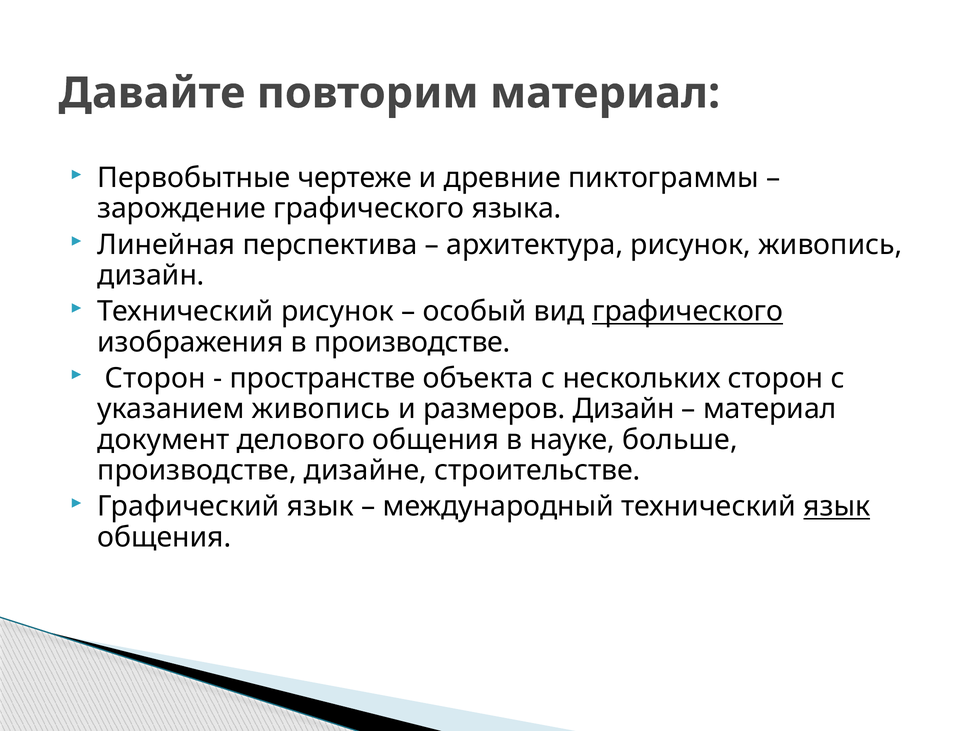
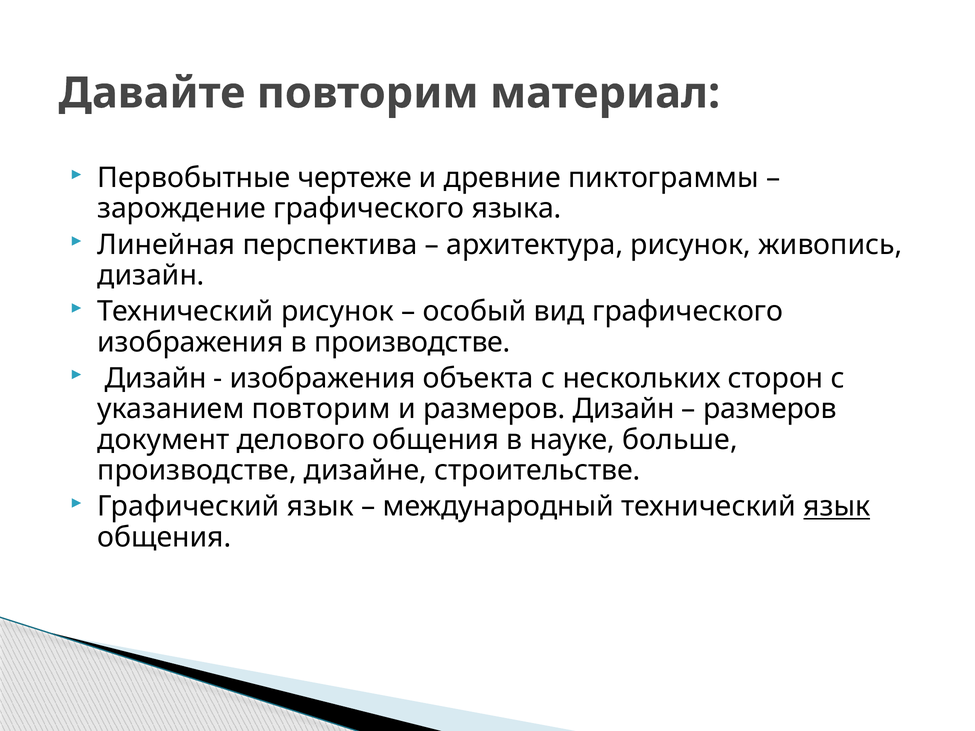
графического underline: present -> none (688, 312)
Сторон: Сторон -> Дизайн (156, 378)
пространстве: пространстве -> изображения (323, 378)
указанием живопись: живопись -> повторим (321, 409)
материал: материал -> размеров (770, 409)
